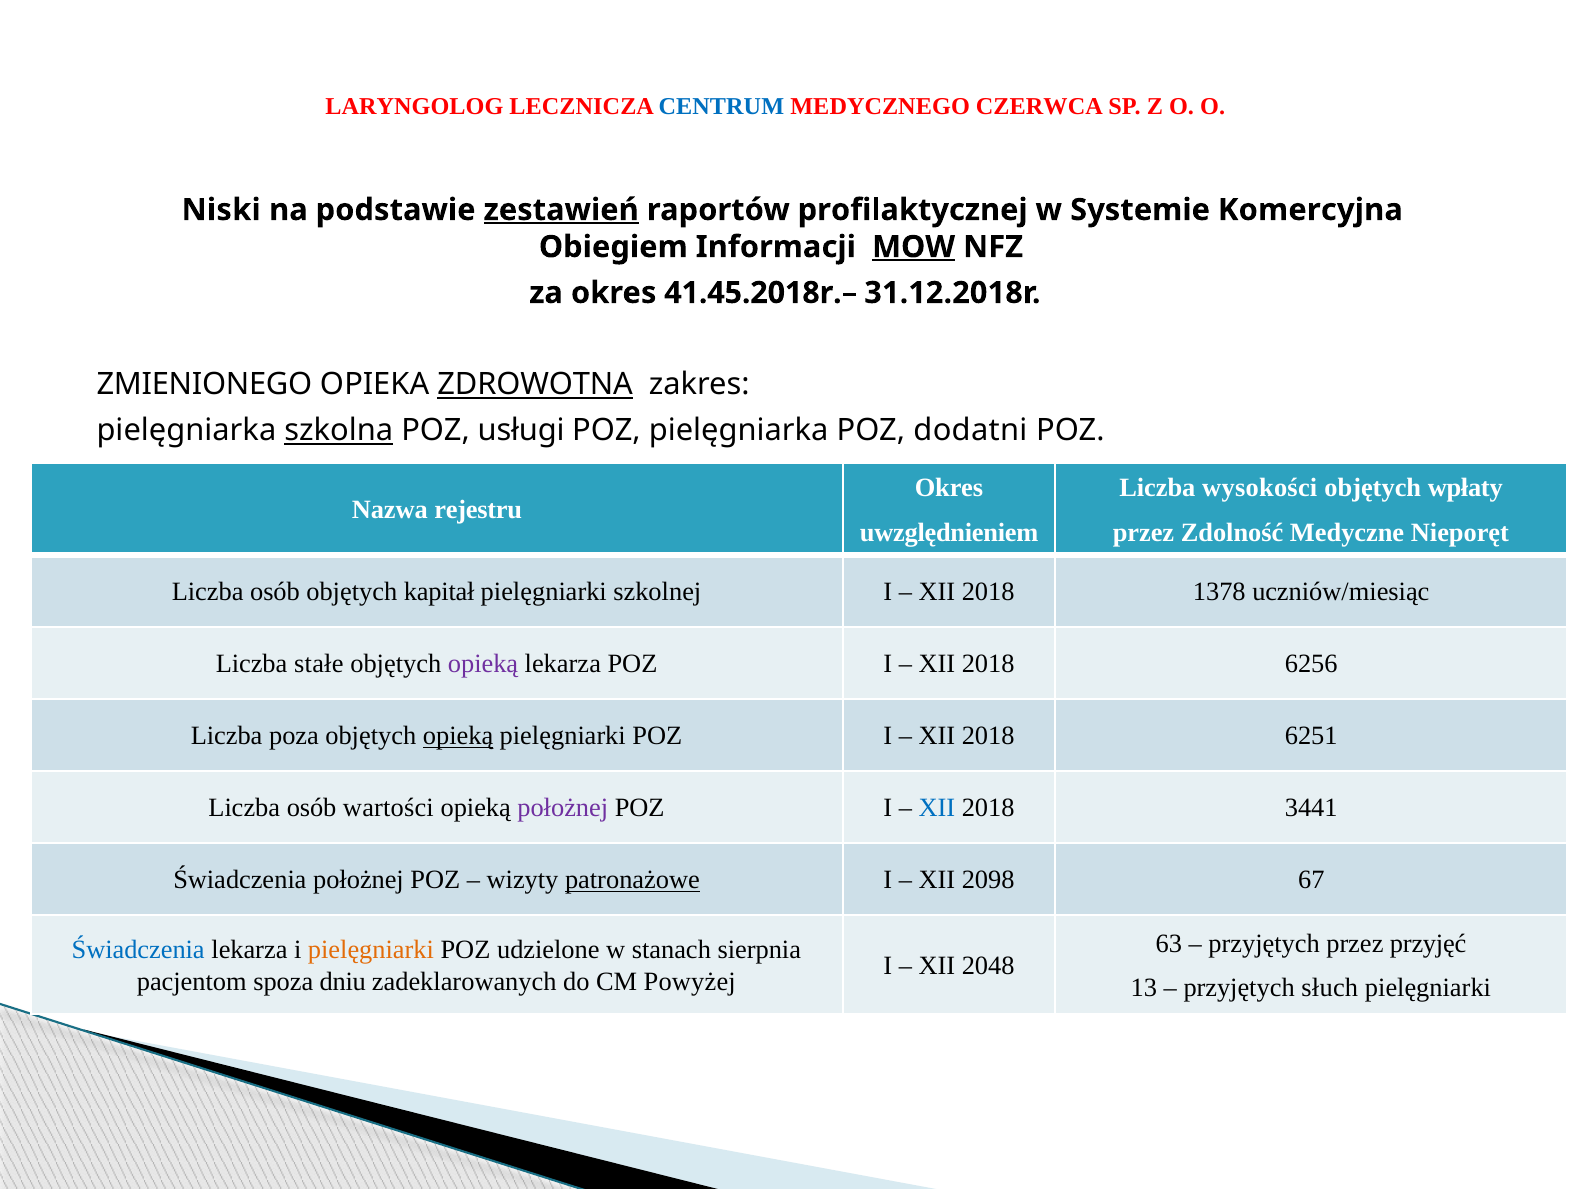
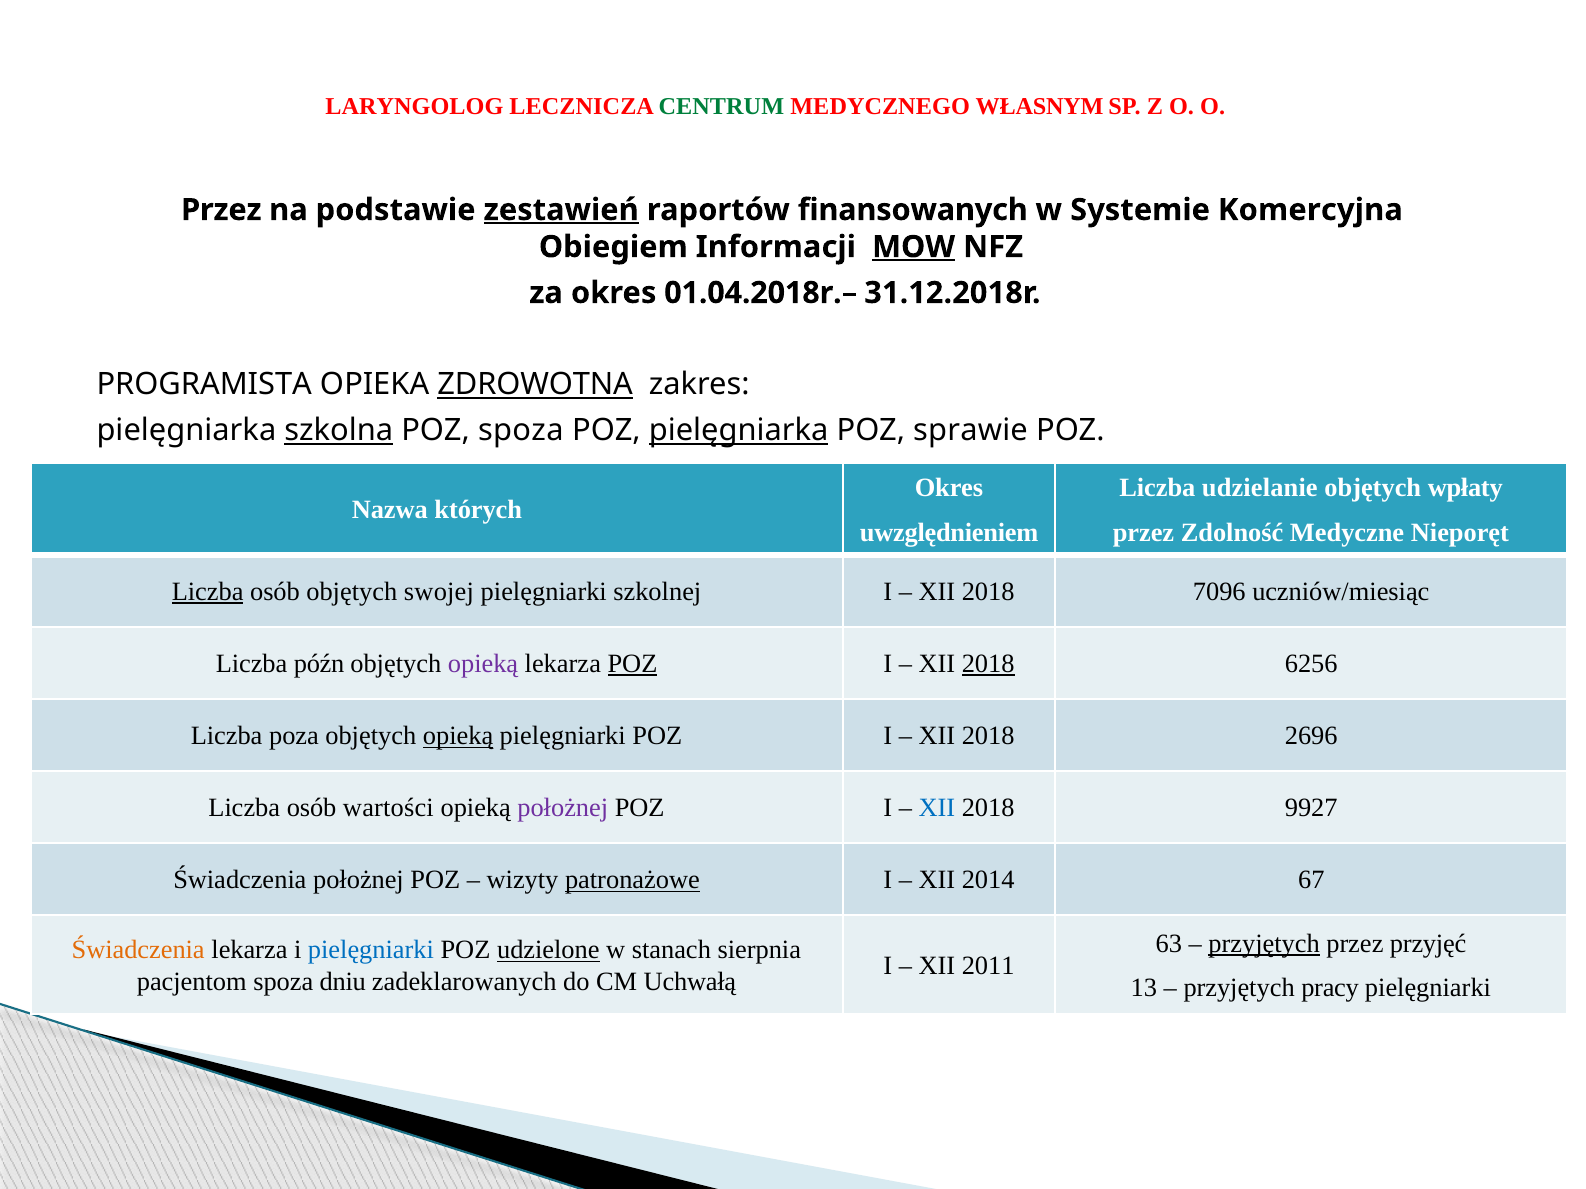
CENTRUM colour: blue -> green (721, 107)
CZERWCA: CZERWCA -> WŁASNYM (1040, 107)
Niski: Niski -> Przez (221, 210)
profilaktycznej: profilaktycznej -> finansowanych (913, 210)
41.45.2018r.–: 41.45.2018r.– -> 01.04.2018r.– (760, 293)
ZMIENIONEGO: ZMIENIONEGO -> PROGRAMISTA (204, 385)
POZ usługi: usługi -> spoza (521, 431)
pielęgniarka underline: none -> present (739, 431)
dodatni: dodatni -> sprawie (970, 431)
wysokości: wysokości -> udzielanie (1260, 488)
rejestru: rejestru -> których (478, 510)
Liczba underline: none -> present (208, 592)
kapitał: kapitał -> swojej (439, 592)
1378: 1378 -> 7096 (1219, 592)
stałe: stałe -> późn (319, 664)
POZ underline: none -> present (632, 664)
2018 underline: none -> present (988, 664)
6251: 6251 -> 2696 (1311, 736)
3441: 3441 -> 9927 (1311, 808)
2098: 2098 -> 2014 (988, 881)
przyjętych underline: none -> present (1264, 944)
Świadczenia colour: blue -> orange (138, 951)
pielęgniarki colour: orange -> blue (371, 951)
udzielone underline: none -> present (548, 951)
2048: 2048 -> 2011 (988, 966)
Powyżej: Powyżej -> Uchwałą (690, 982)
słuch: słuch -> pracy (1330, 988)
